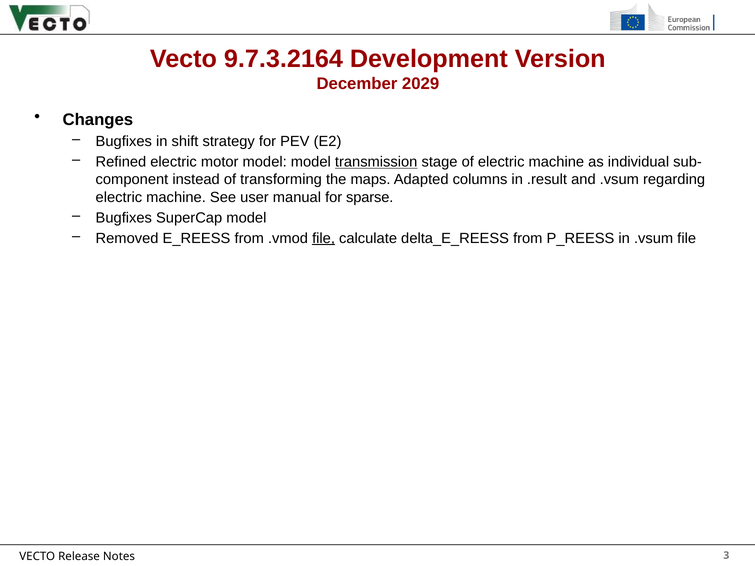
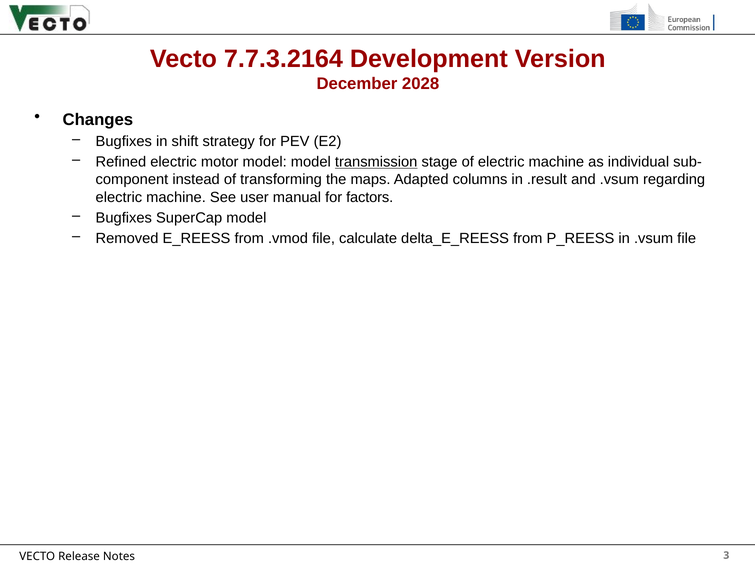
9.7.3.2164: 9.7.3.2164 -> 7.7.3.2164 (283, 59)
2029: 2029 -> 2028 (421, 84)
sparse: sparse -> factors (370, 197)
file underline: present -> none (324, 238)
